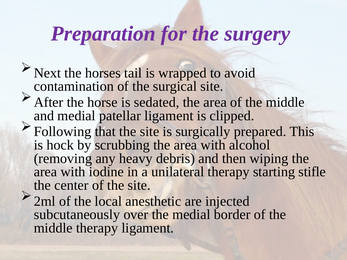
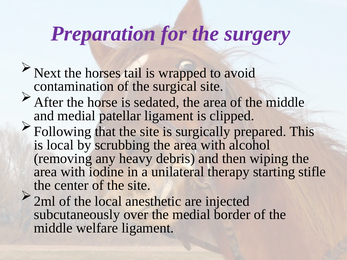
is hock: hock -> local (60, 145)
middle therapy: therapy -> welfare (97, 228)
